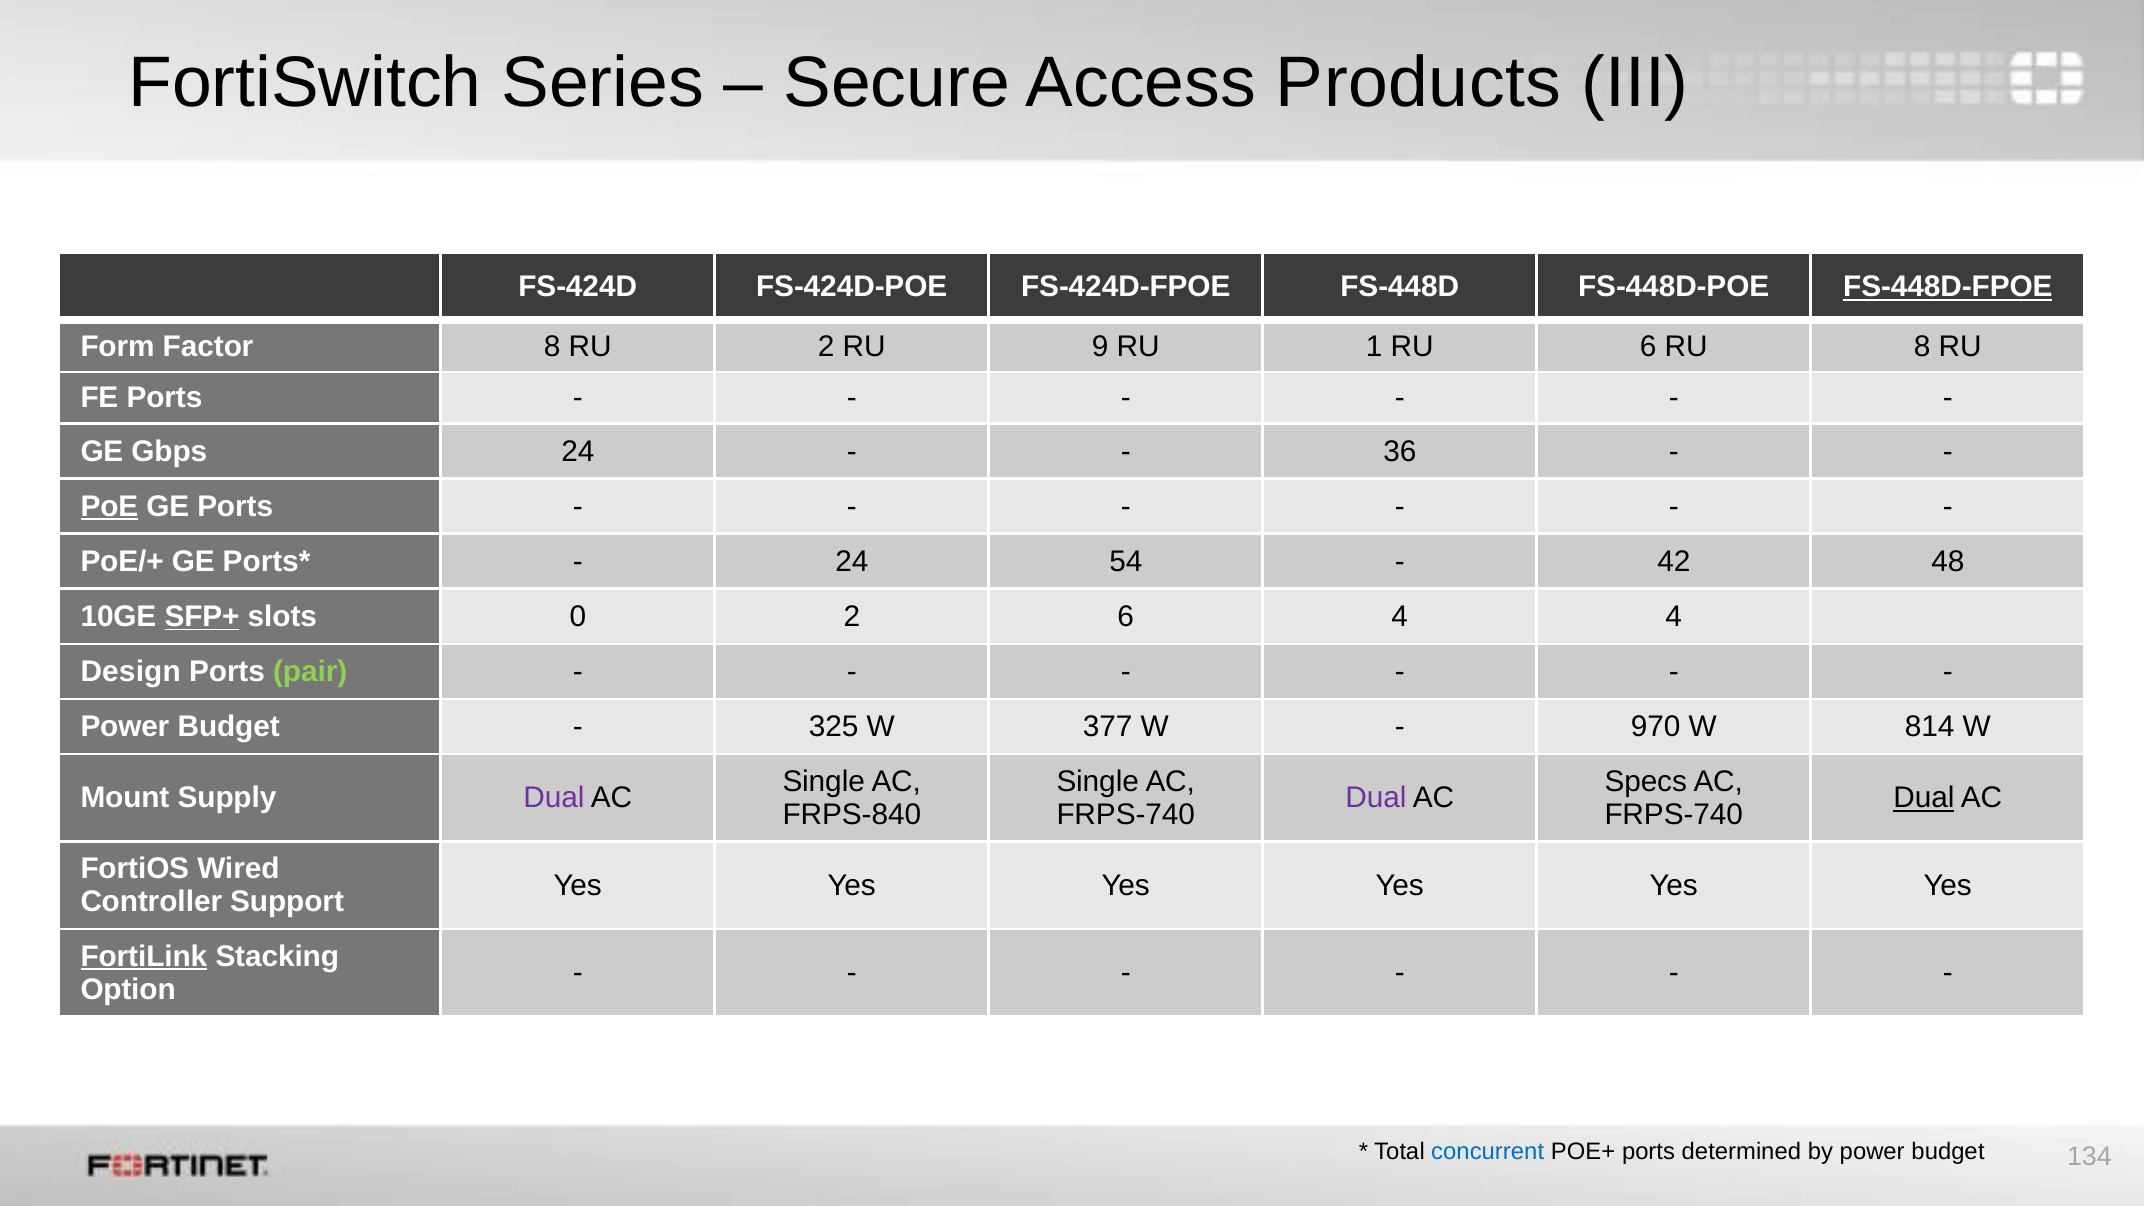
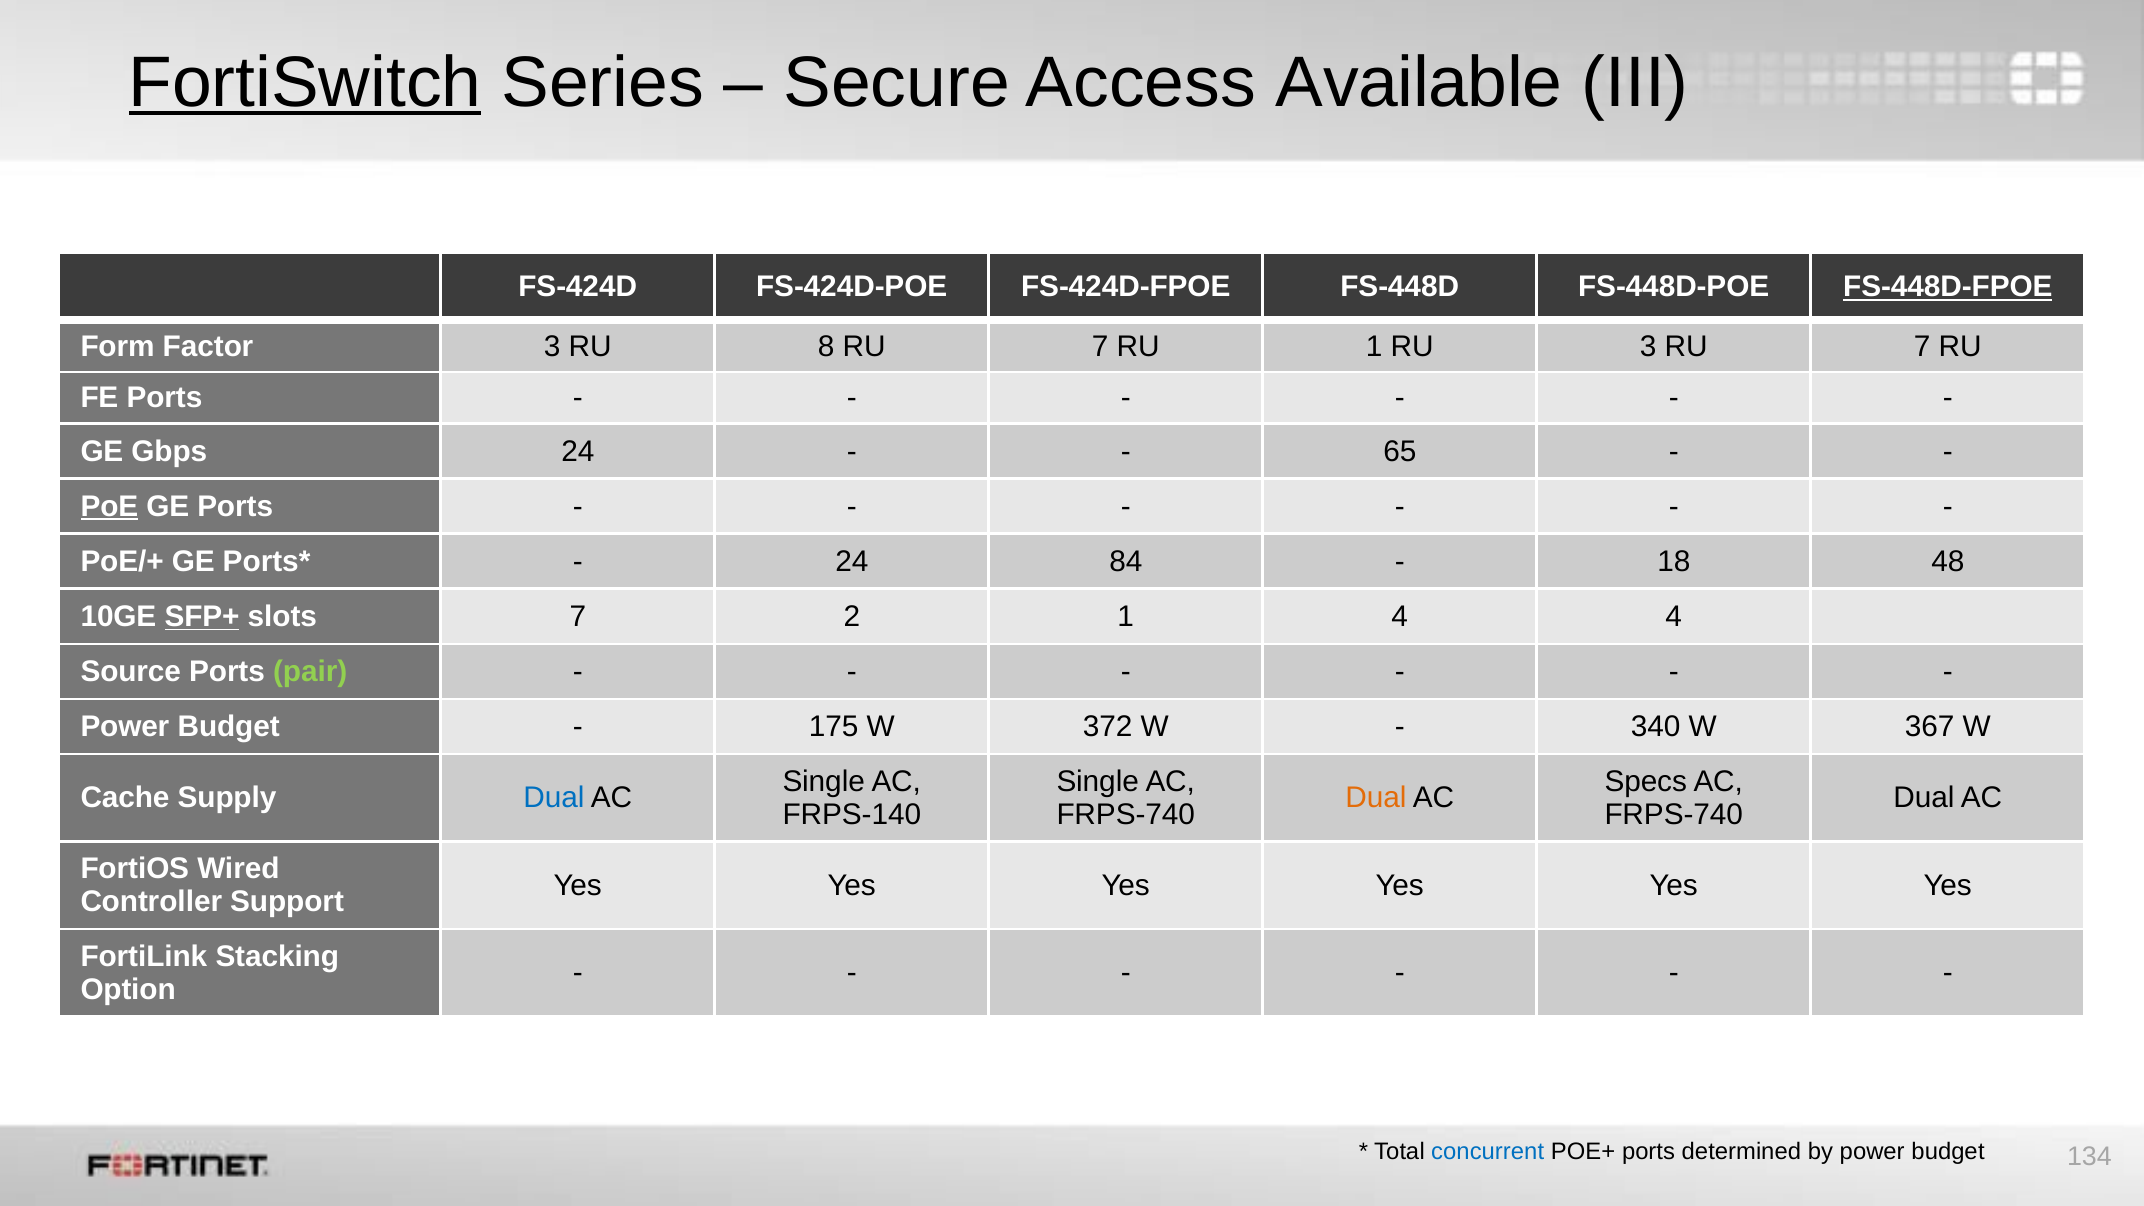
FortiSwitch underline: none -> present (305, 82)
Products: Products -> Available (1419, 82)
Factor 8: 8 -> 3 (552, 346)
RU 2: 2 -> 8 (826, 346)
9: 9 -> 7 (1100, 346)
RU 6: 6 -> 3 (1648, 346)
8: 8 -> 7 (1922, 346)
36: 36 -> 65 (1400, 452)
54: 54 -> 84 (1126, 562)
42: 42 -> 18 (1674, 562)
slots 0: 0 -> 7 (578, 617)
2 6: 6 -> 1 (1126, 617)
Design: Design -> Source (131, 672)
325: 325 -> 175 (834, 727)
377: 377 -> 372 (1108, 727)
970: 970 -> 340 (1656, 727)
814: 814 -> 367 (1930, 727)
Mount: Mount -> Cache (125, 798)
Dual colour: purple -> blue (554, 798)
Dual colour: purple -> orange (1376, 798)
Dual underline: present -> none (1924, 798)
FRPS-840: FRPS-840 -> FRPS-140 (852, 815)
FortiLink underline: present -> none (144, 956)
